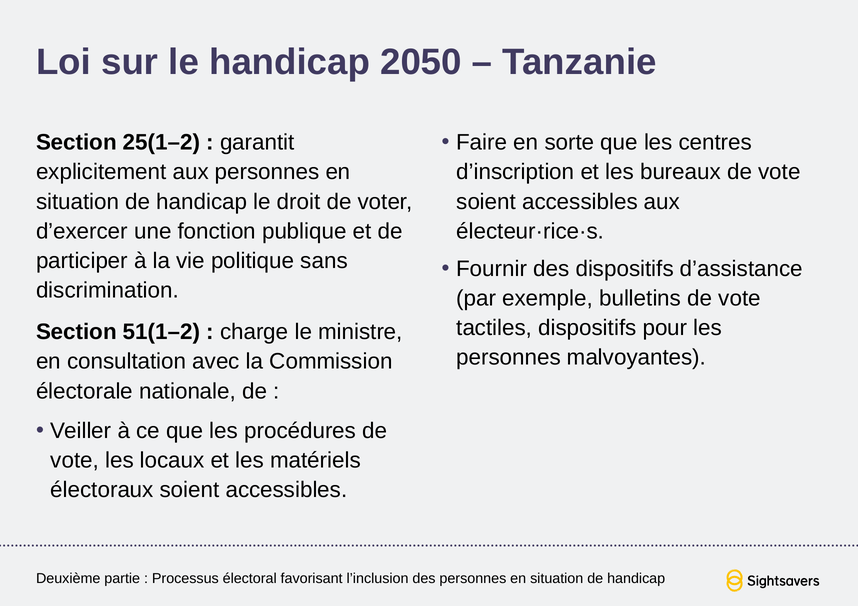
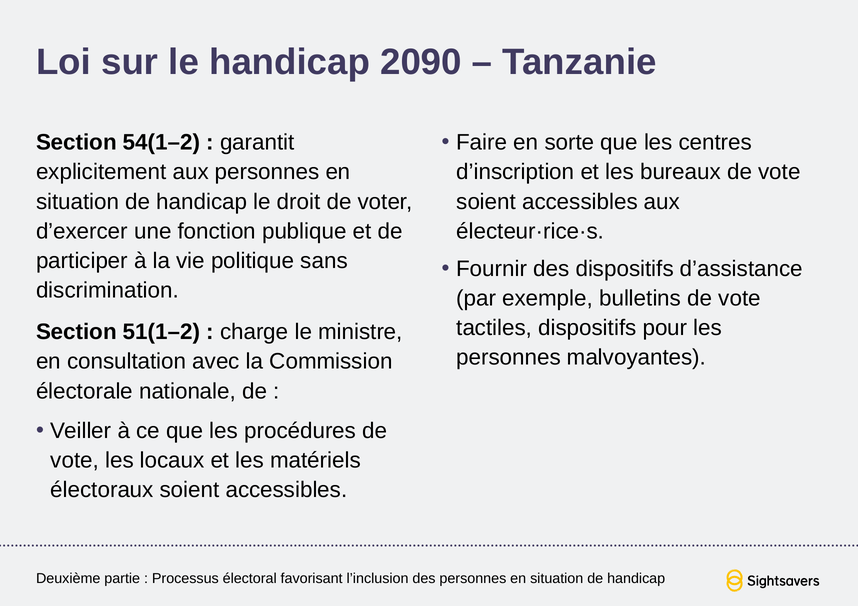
2050: 2050 -> 2090 (421, 62)
25(1–2: 25(1–2 -> 54(1–2 (161, 143)
